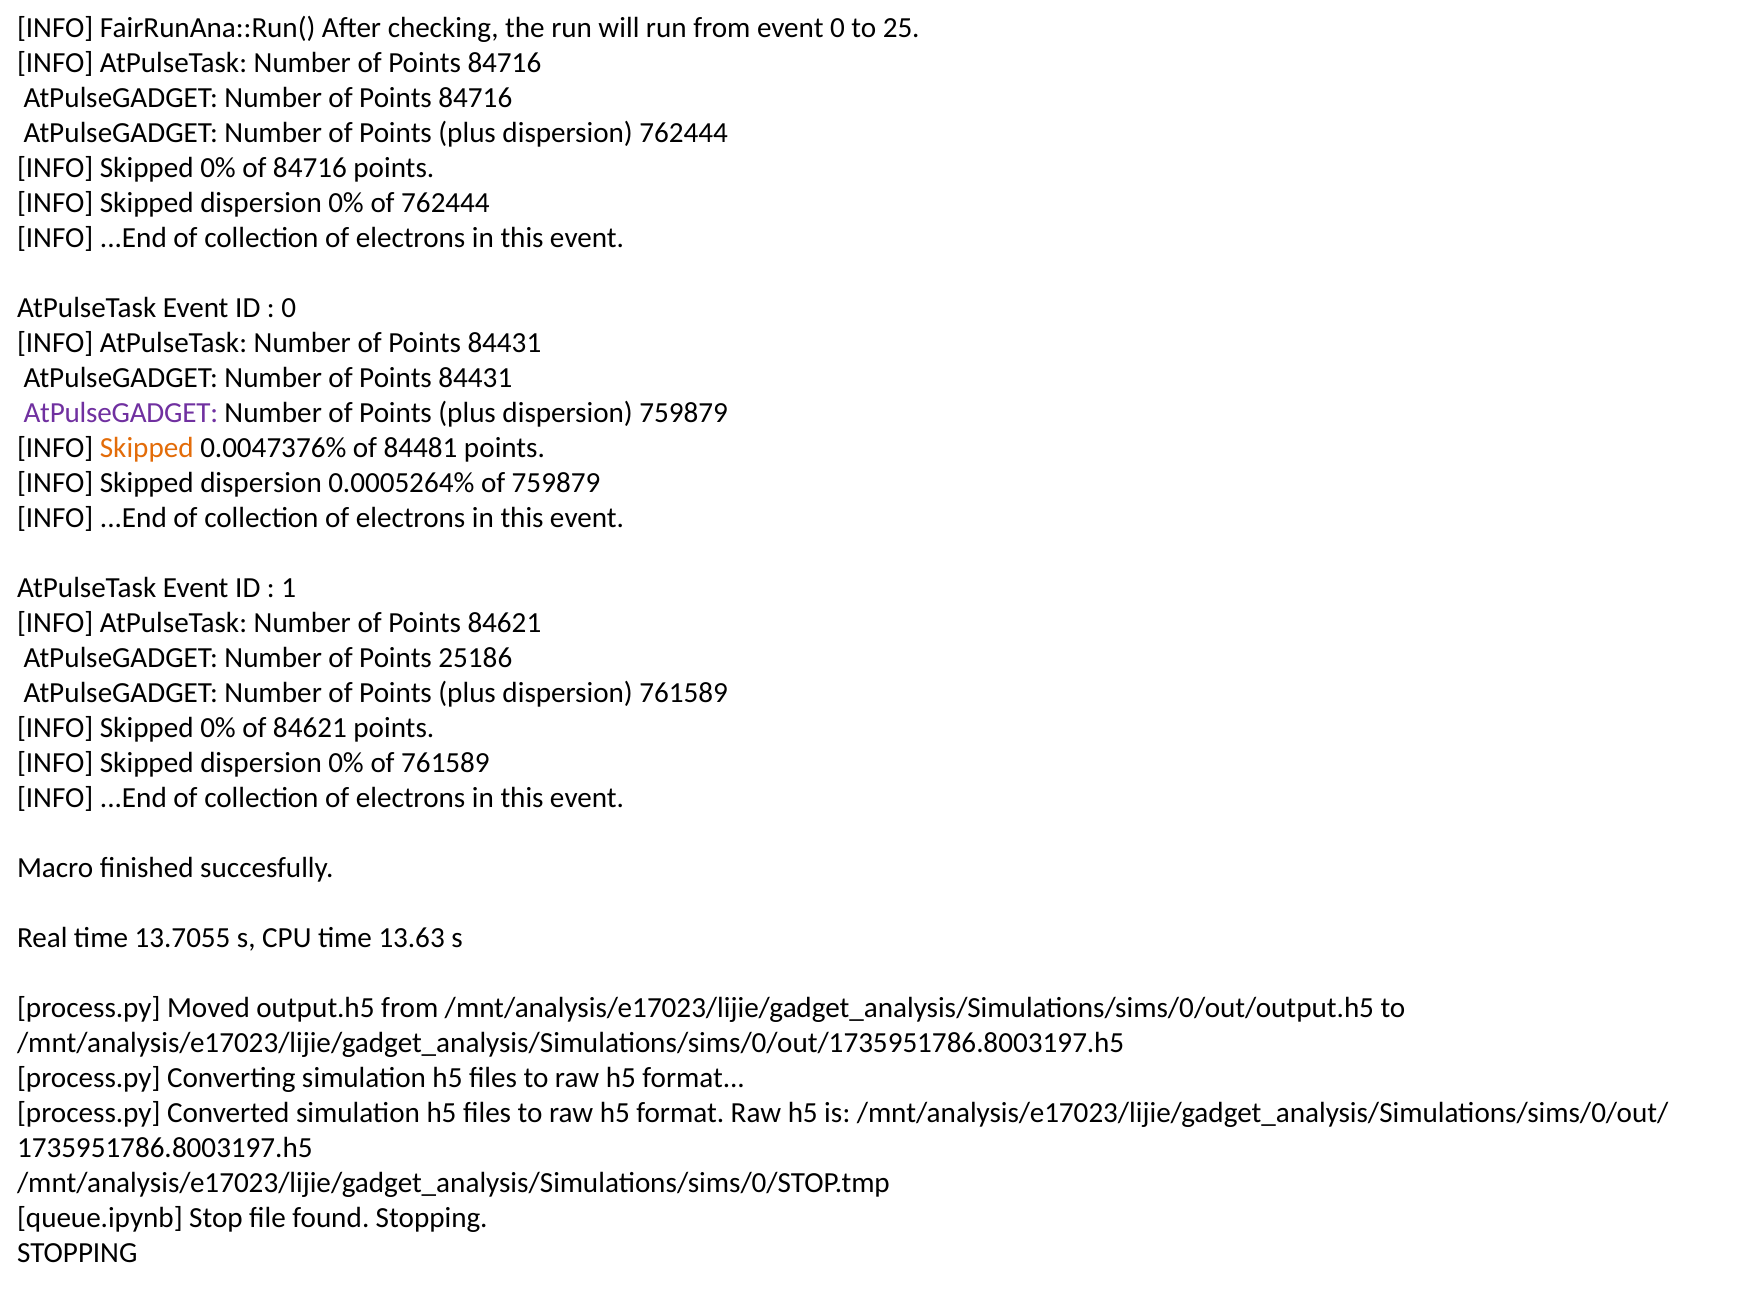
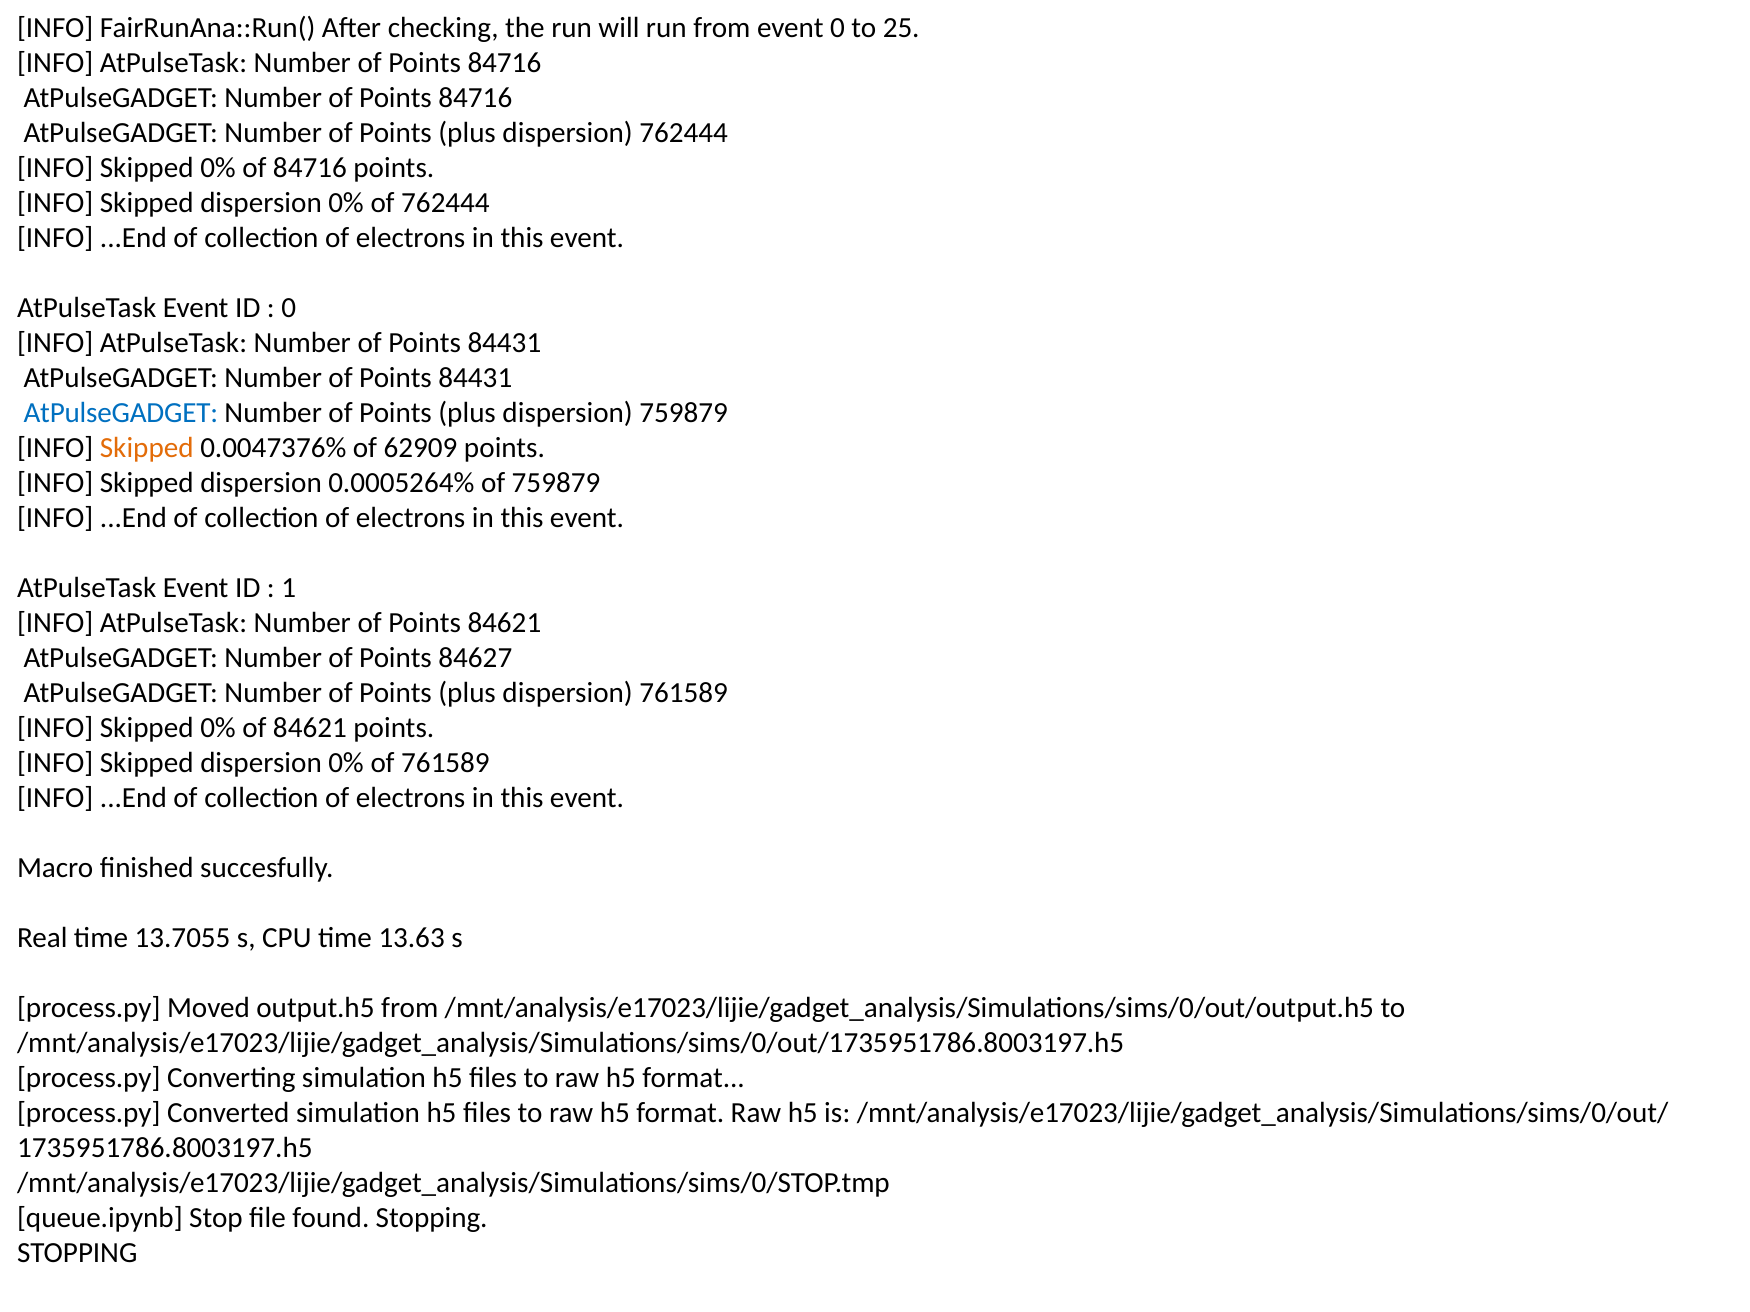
AtPulseGADGET colour: purple -> blue (121, 413)
84481: 84481 -> 62909 (421, 448)
25186: 25186 -> 84627 (475, 658)
